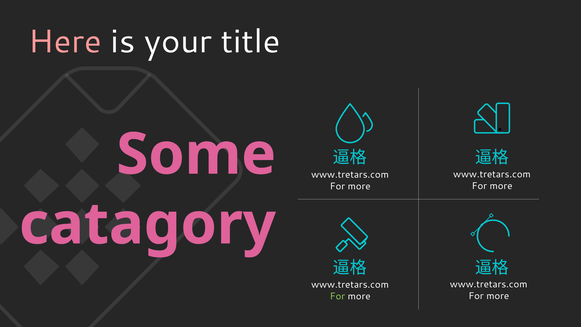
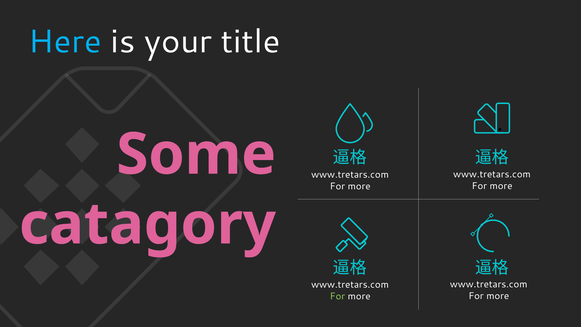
Here colour: pink -> light blue (65, 42)
